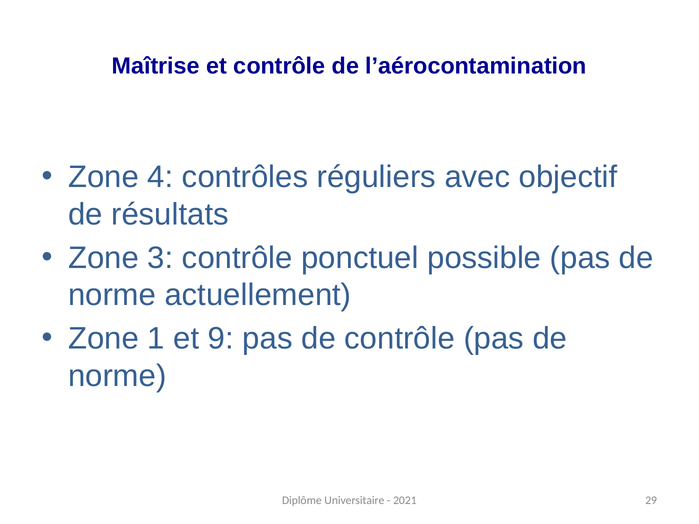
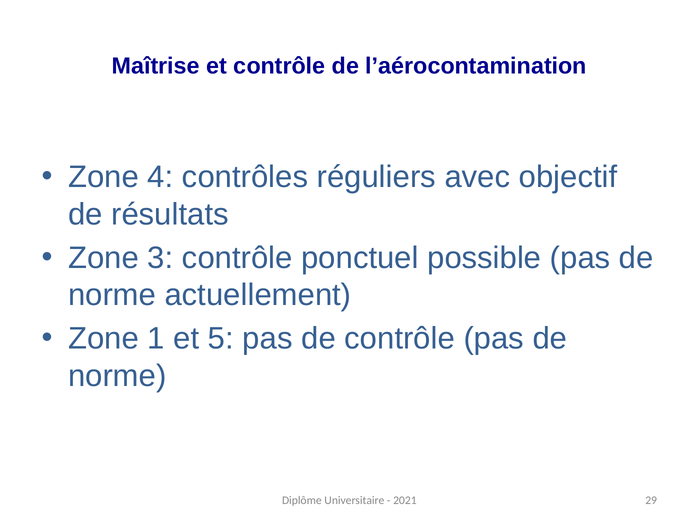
9: 9 -> 5 (221, 339)
